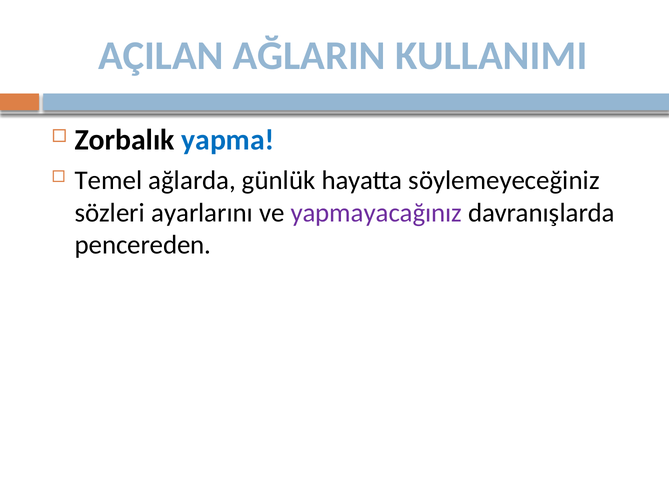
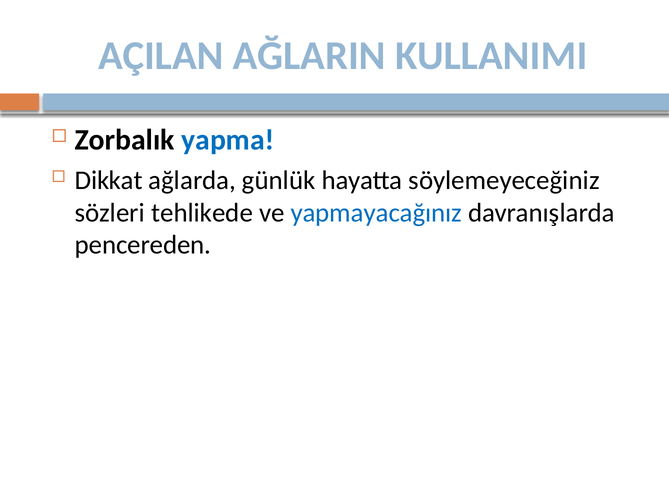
Temel: Temel -> Dikkat (109, 181)
ayarlarını: ayarlarını -> tehlikede (202, 213)
yapmayacağınız colour: purple -> blue (376, 213)
